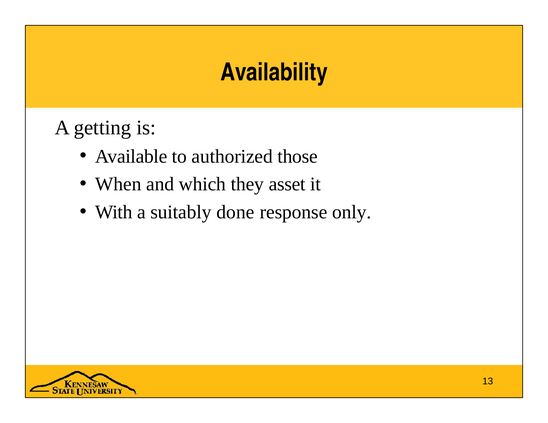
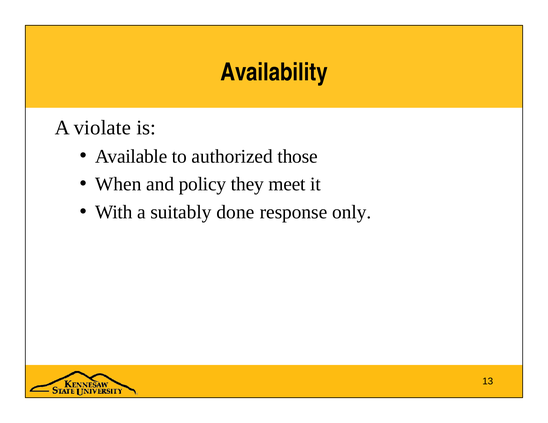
getting: getting -> violate (102, 128)
which: which -> policy (202, 184)
asset: asset -> meet (287, 184)
